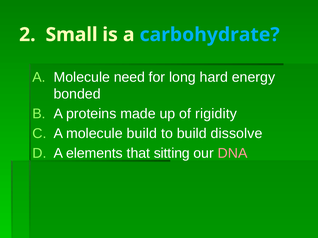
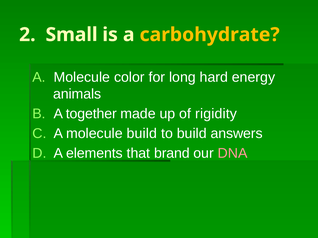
carbohydrate colour: light blue -> yellow (210, 35)
need: need -> color (129, 77)
bonded: bonded -> animals (77, 94)
proteins: proteins -> together (91, 114)
dissolve: dissolve -> answers (237, 134)
sitting: sitting -> brand (172, 154)
